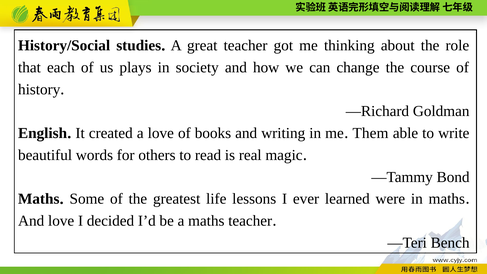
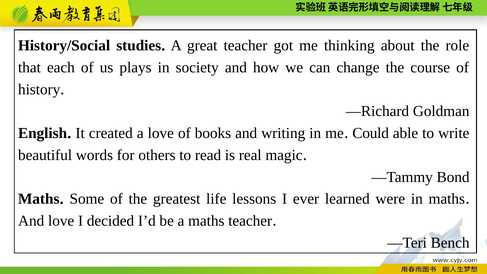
Them: Them -> Could (371, 133)
